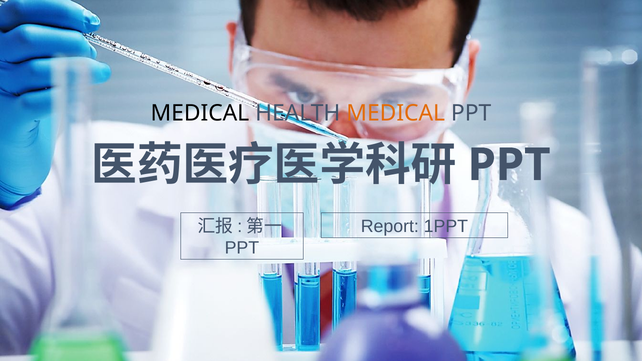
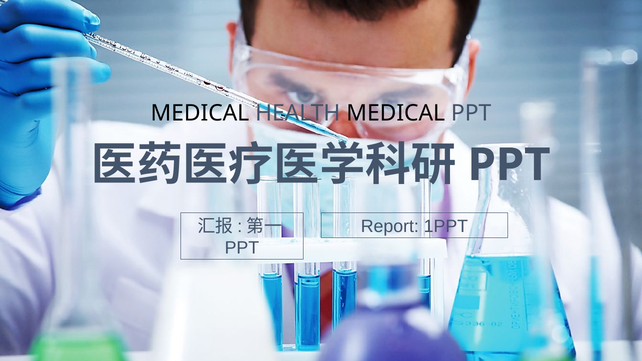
MEDICAL colour: orange -> black (396, 113)
